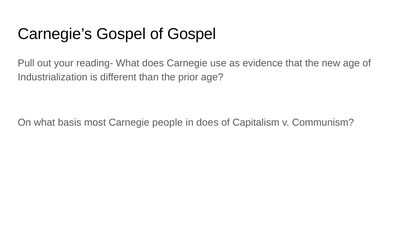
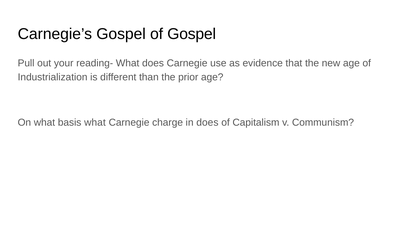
basis most: most -> what (95, 123)
people: people -> charge (168, 123)
